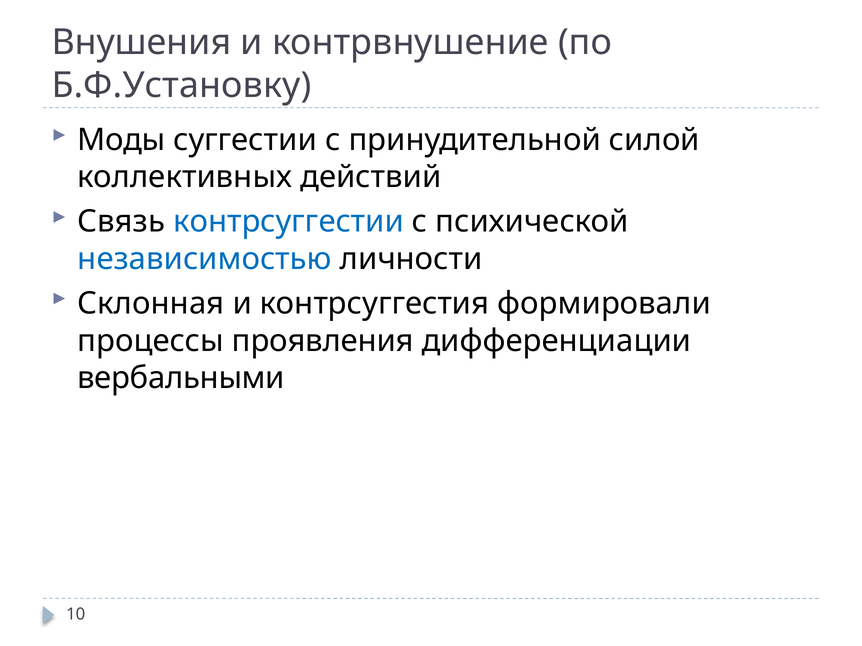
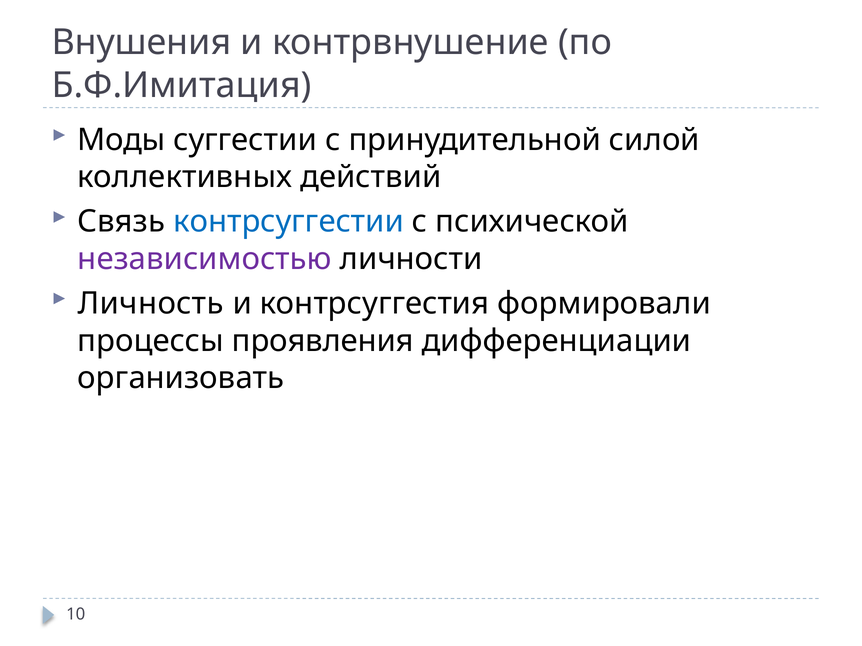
Б.Ф.Установку: Б.Ф.Установку -> Б.Ф.Имитация (182, 86)
независимостью colour: blue -> purple (205, 259)
Склонная: Склонная -> Личность (151, 304)
вербальными: вербальными -> организовать (181, 378)
